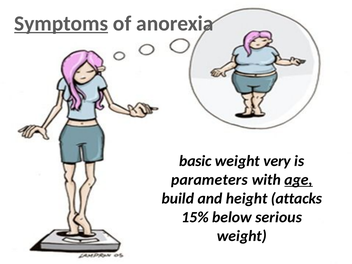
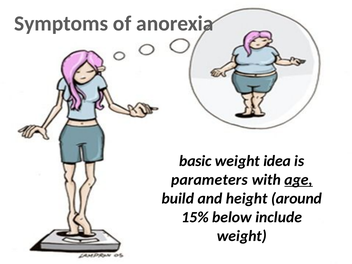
Symptoms underline: present -> none (61, 23)
very: very -> idea (277, 161)
attacks: attacks -> around (296, 198)
serious: serious -> include (279, 217)
